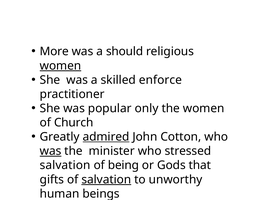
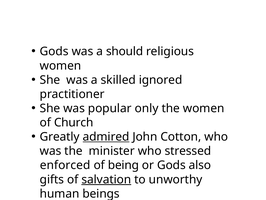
More: More -> Gods (54, 51)
women underline: present -> none (60, 66)
enforce: enforce -> ignored (161, 80)
was underline: present -> none (51, 151)
salvation: salvation -> enforced (65, 165)
that: that -> also (200, 165)
